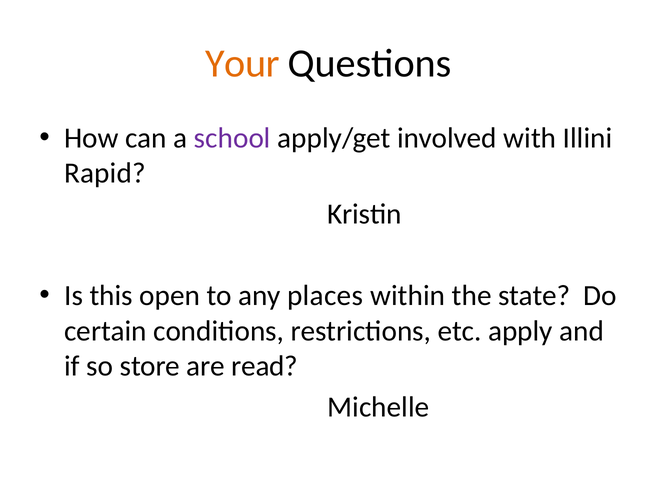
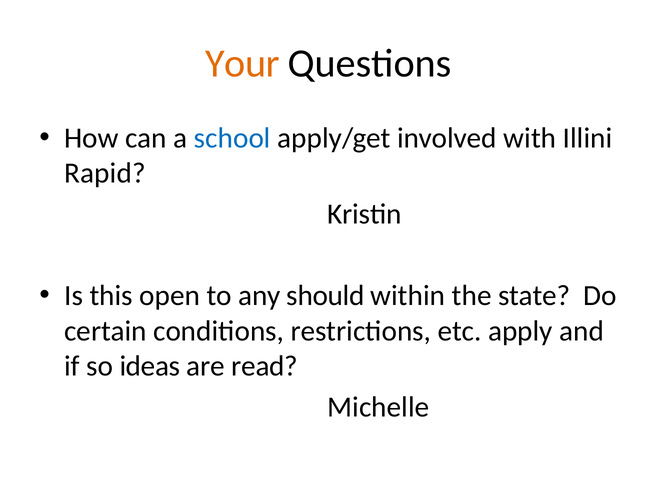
school colour: purple -> blue (232, 138)
places: places -> should (326, 296)
store: store -> ideas (150, 366)
